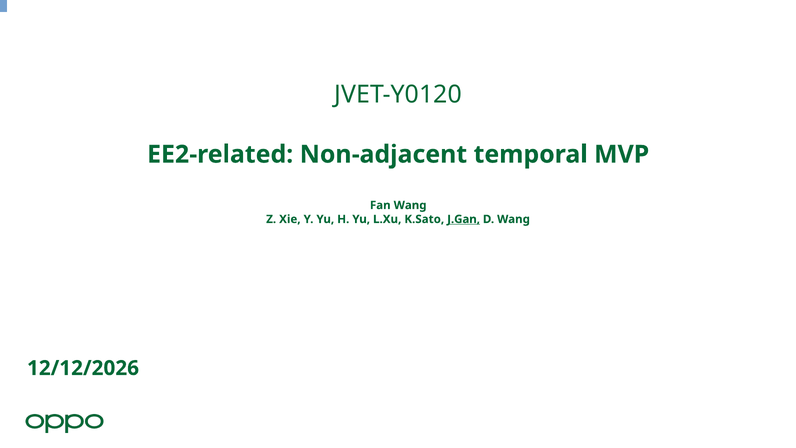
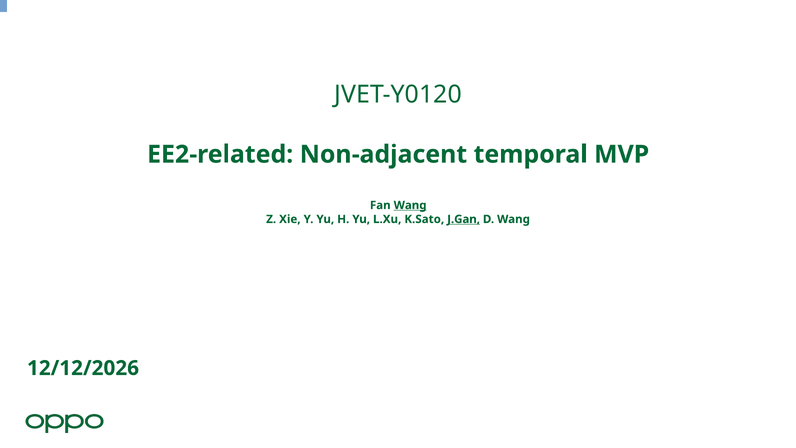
Wang underline: none -> present (410, 205)
